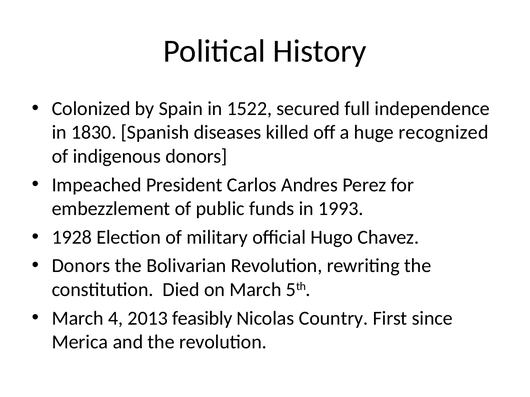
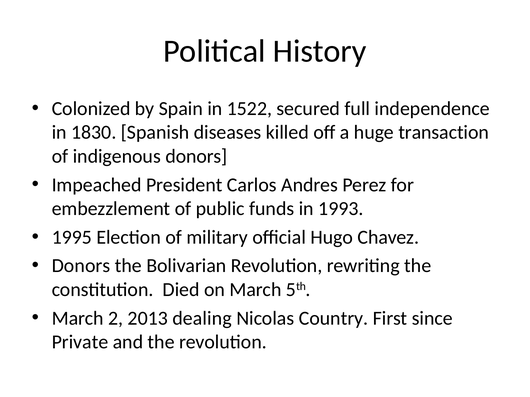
recognized: recognized -> transaction (444, 133)
1928: 1928 -> 1995 (72, 238)
4: 4 -> 2 (116, 319)
feasibly: feasibly -> dealing (202, 319)
Merica: Merica -> Private (80, 342)
